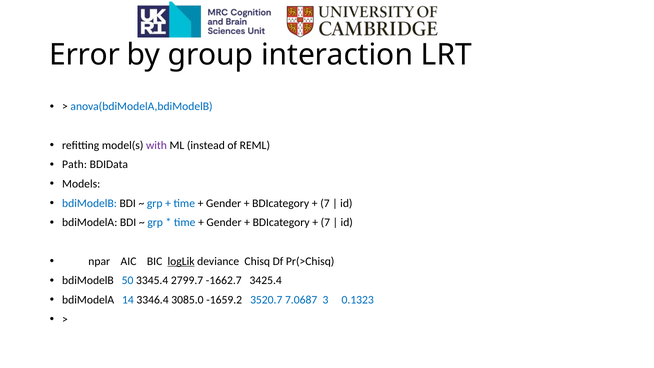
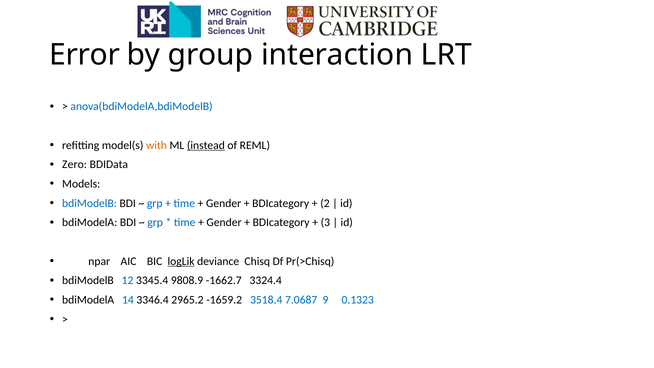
with colour: purple -> orange (156, 145)
instead underline: none -> present (206, 145)
Path: Path -> Zero (75, 165)
7: 7 -> 2 (325, 203)
7: 7 -> 3 (325, 223)
50: 50 -> 12 (128, 281)
2799.7: 2799.7 -> 9808.9 (187, 281)
3425.4: 3425.4 -> 3324.4 (266, 281)
3085.0: 3085.0 -> 2965.2 (187, 300)
3520.7: 3520.7 -> 3518.4 (266, 300)
3: 3 -> 9 (325, 300)
